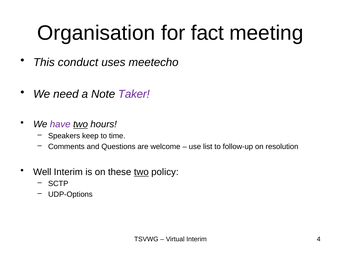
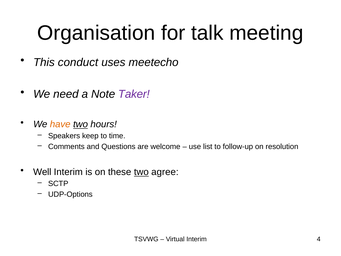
fact: fact -> talk (207, 33)
have colour: purple -> orange (60, 124)
policy: policy -> agree (165, 172)
